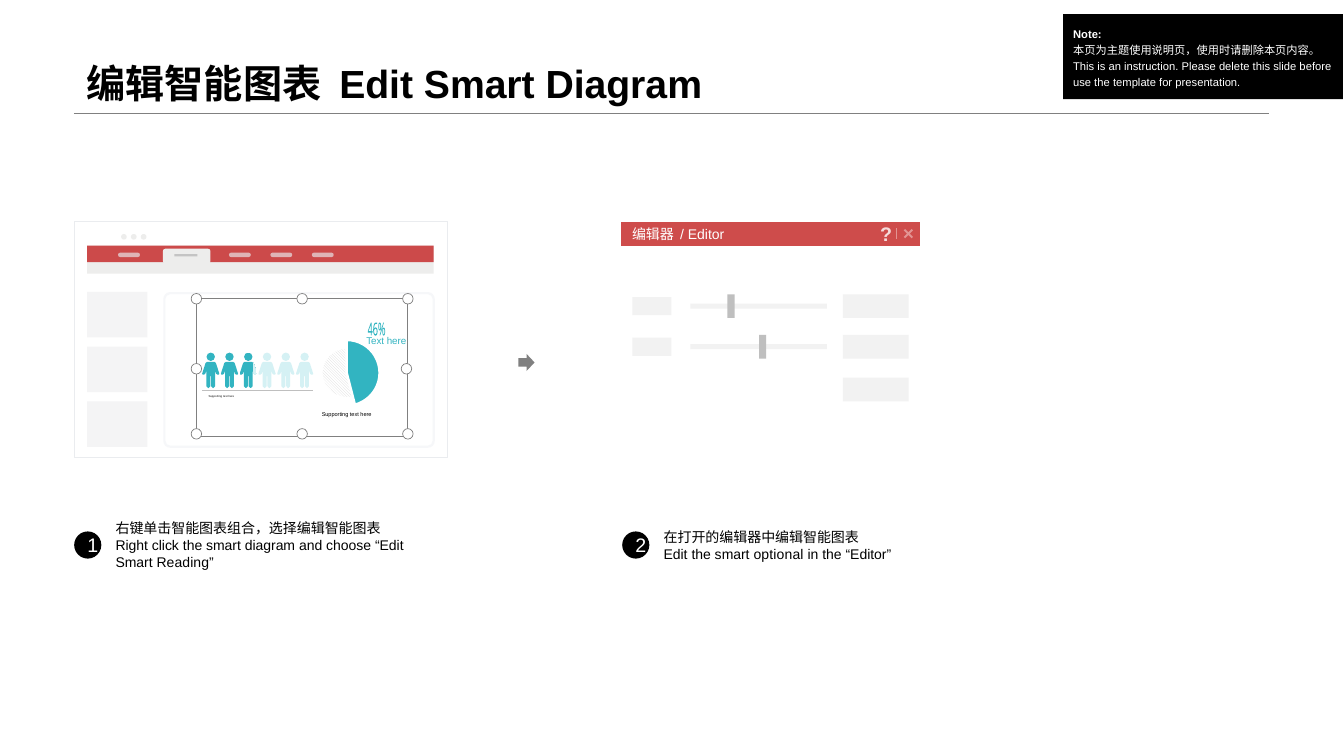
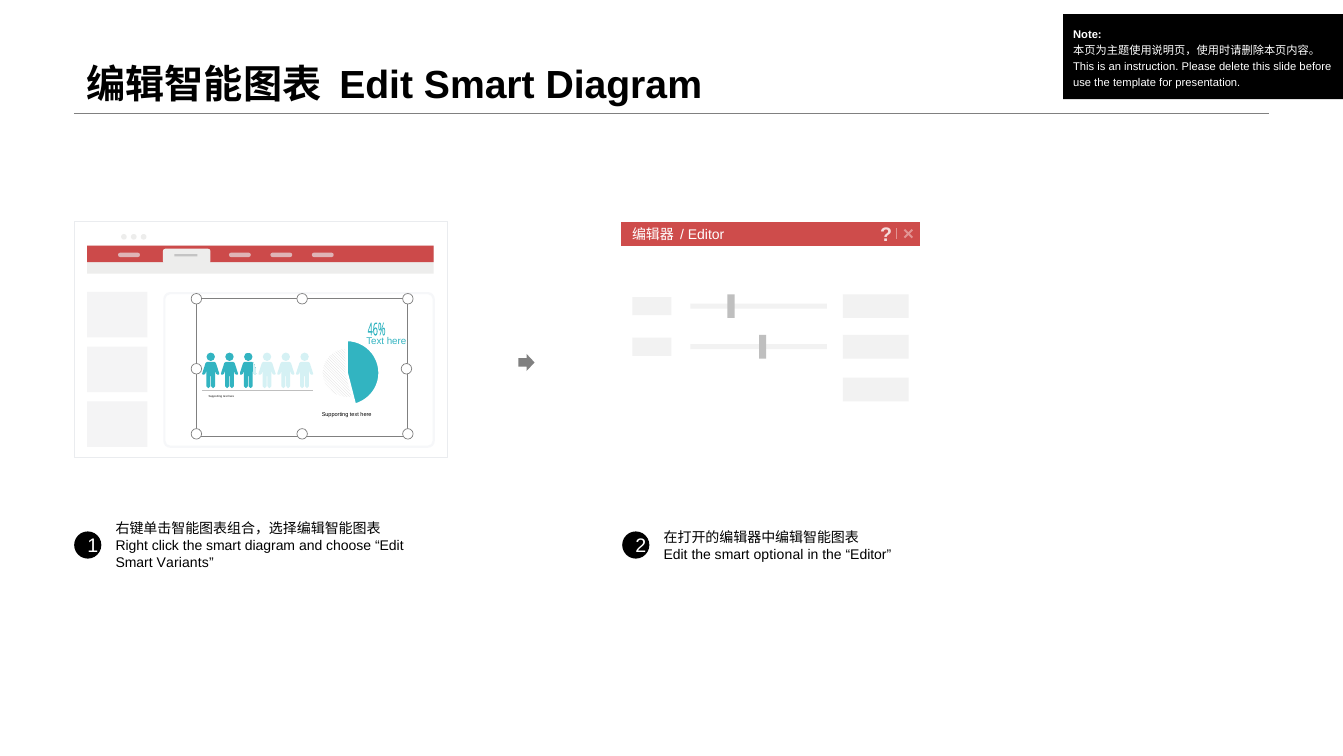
Reading: Reading -> Variants (185, 562)
